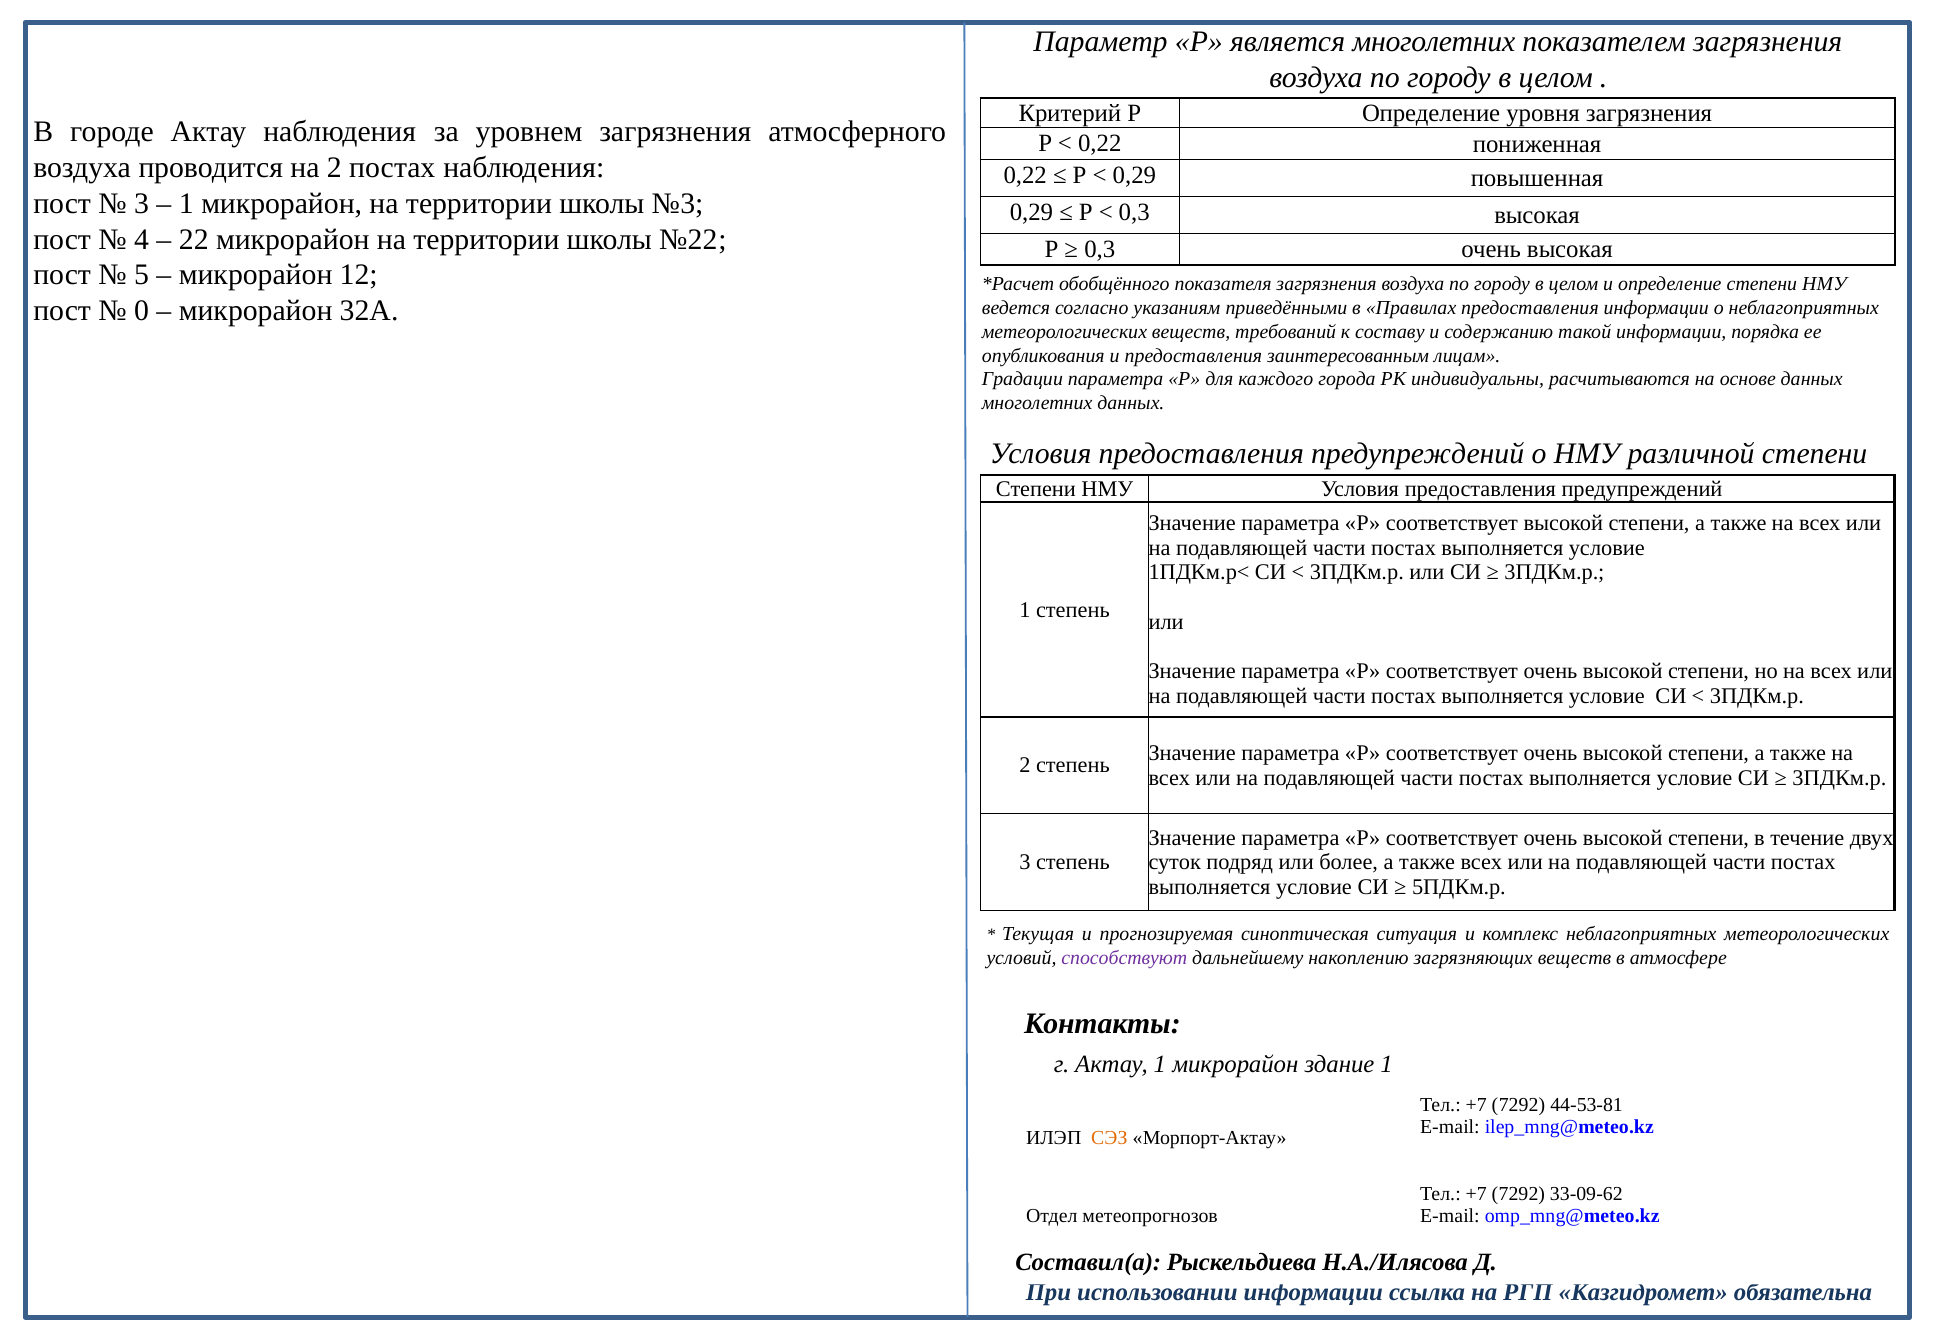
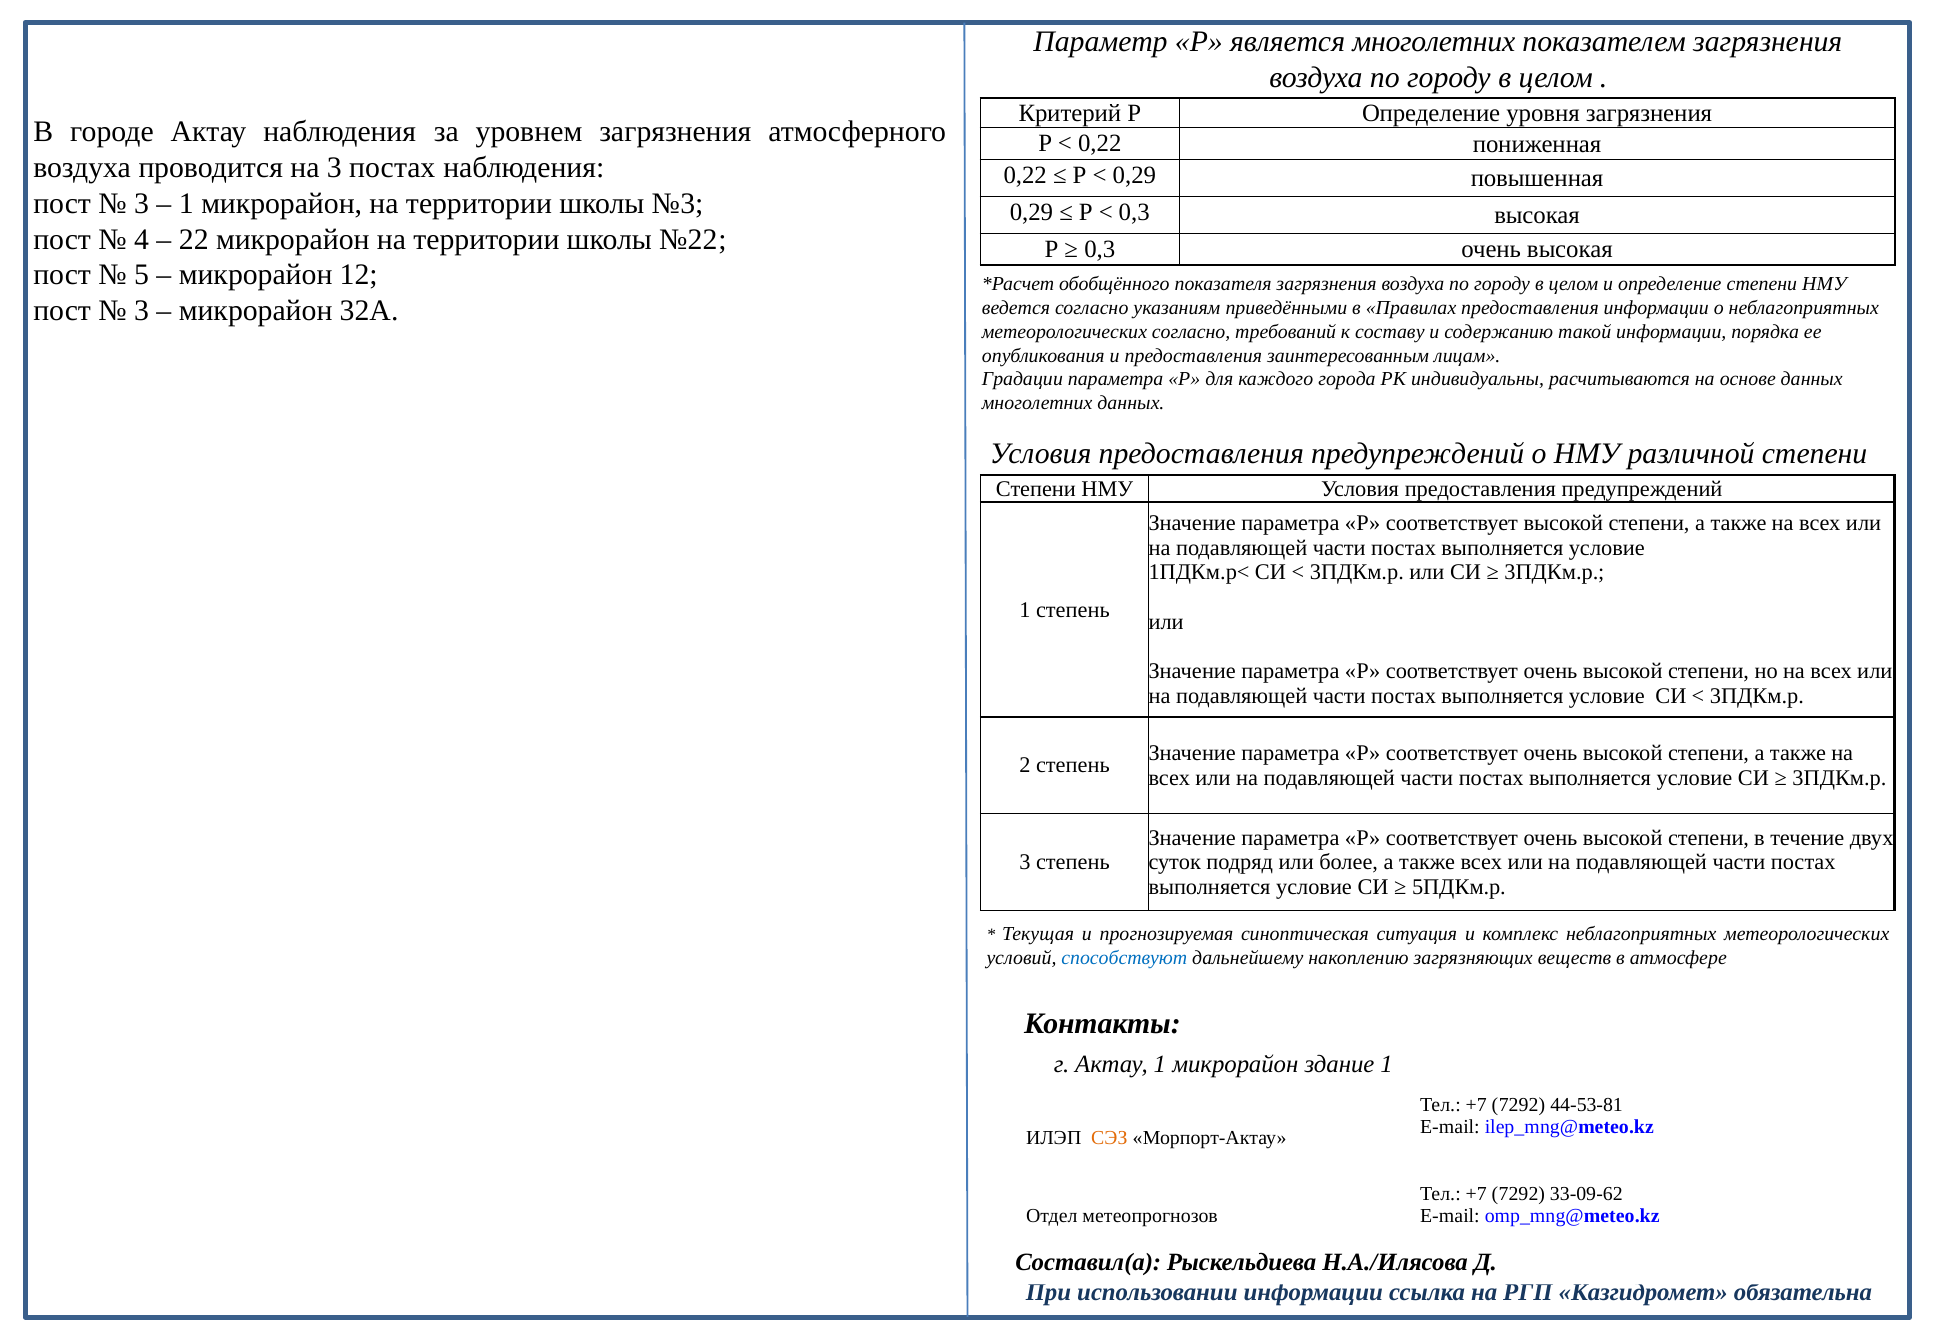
на 2: 2 -> 3 (334, 168)
0: 0 -> 3 (142, 311)
метеорологических веществ: веществ -> согласно (1191, 332)
способствуют colour: purple -> blue (1124, 958)
